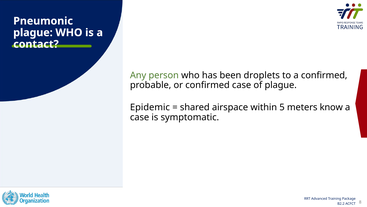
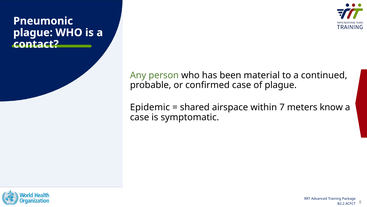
droplets: droplets -> material (262, 75)
a confirmed: confirmed -> continued (324, 75)
5: 5 -> 7 (282, 107)
